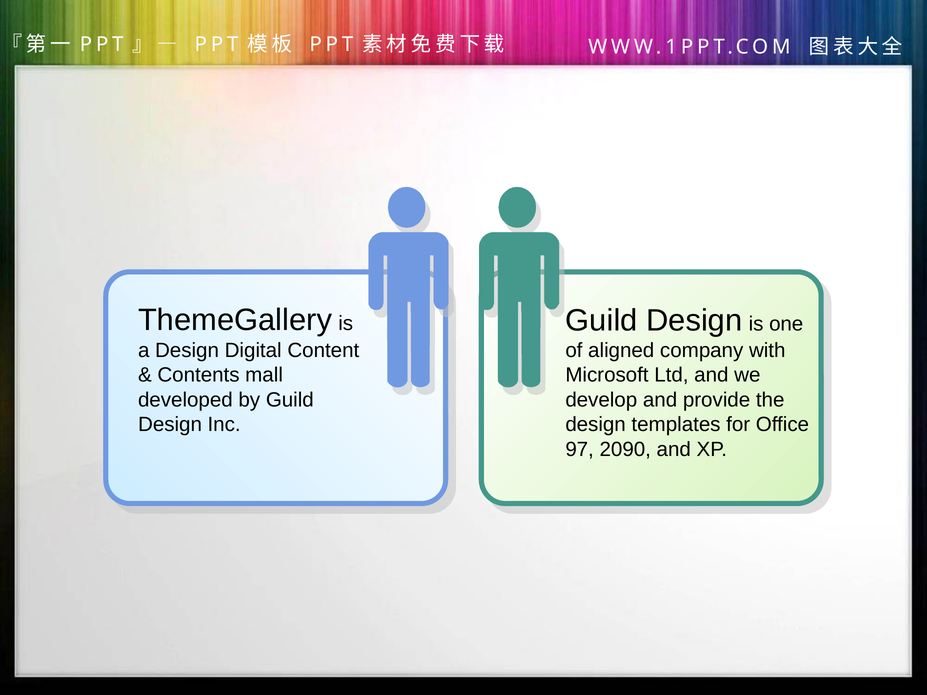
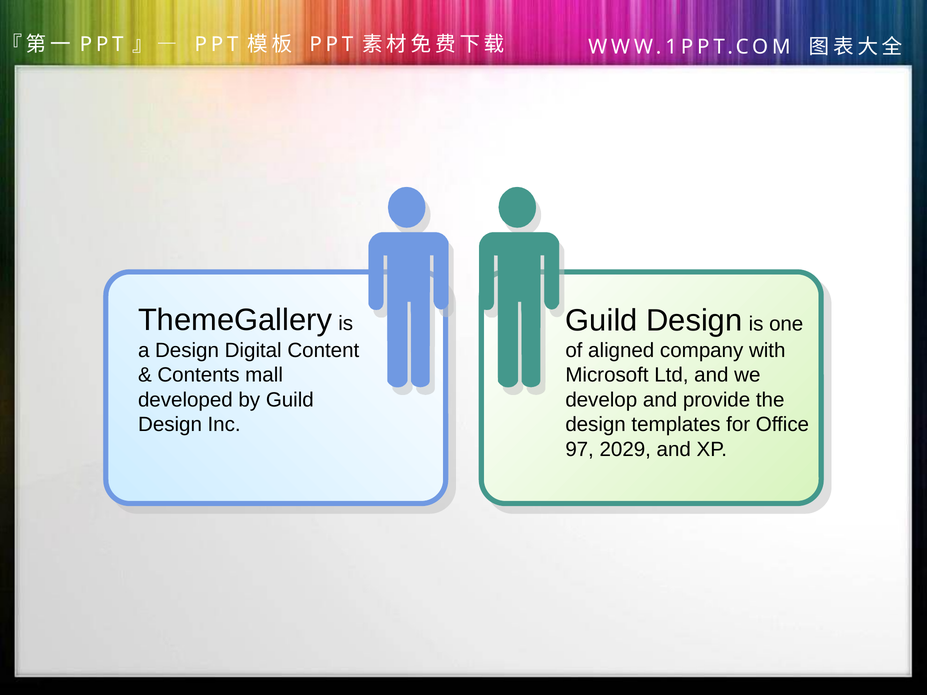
2090: 2090 -> 2029 (625, 449)
